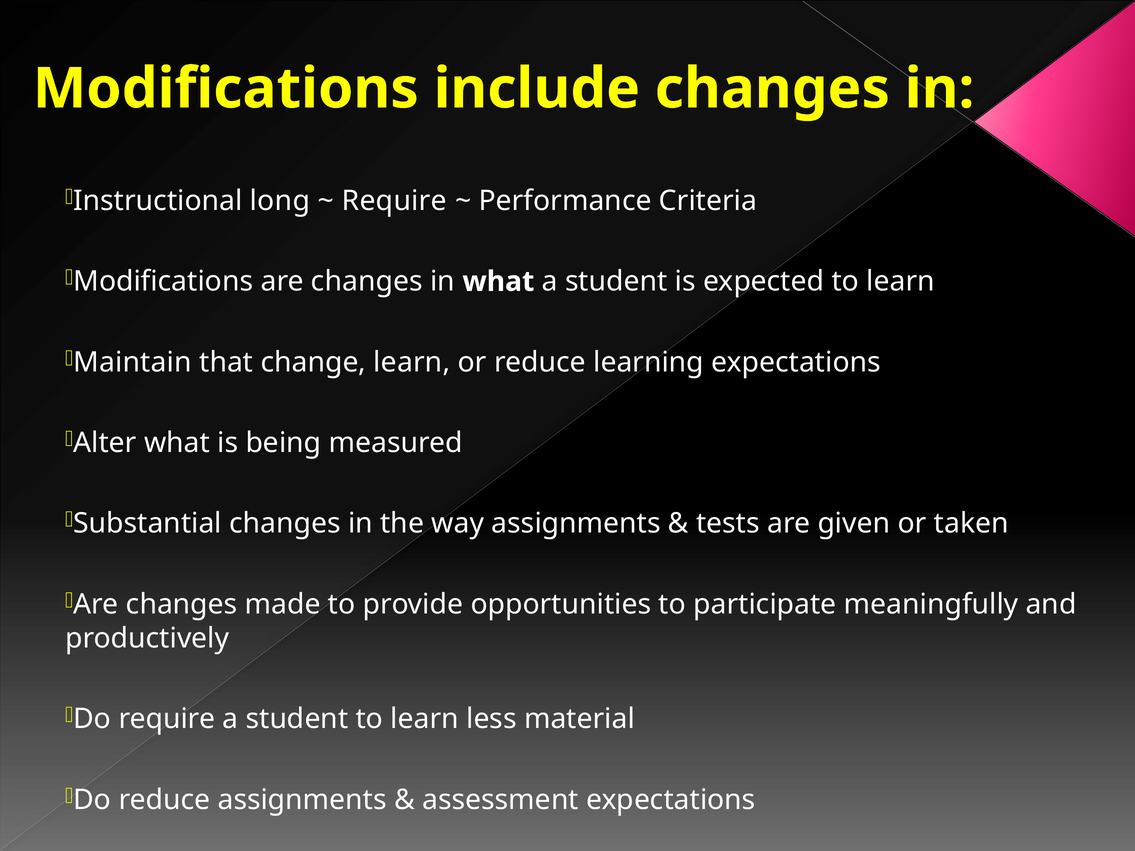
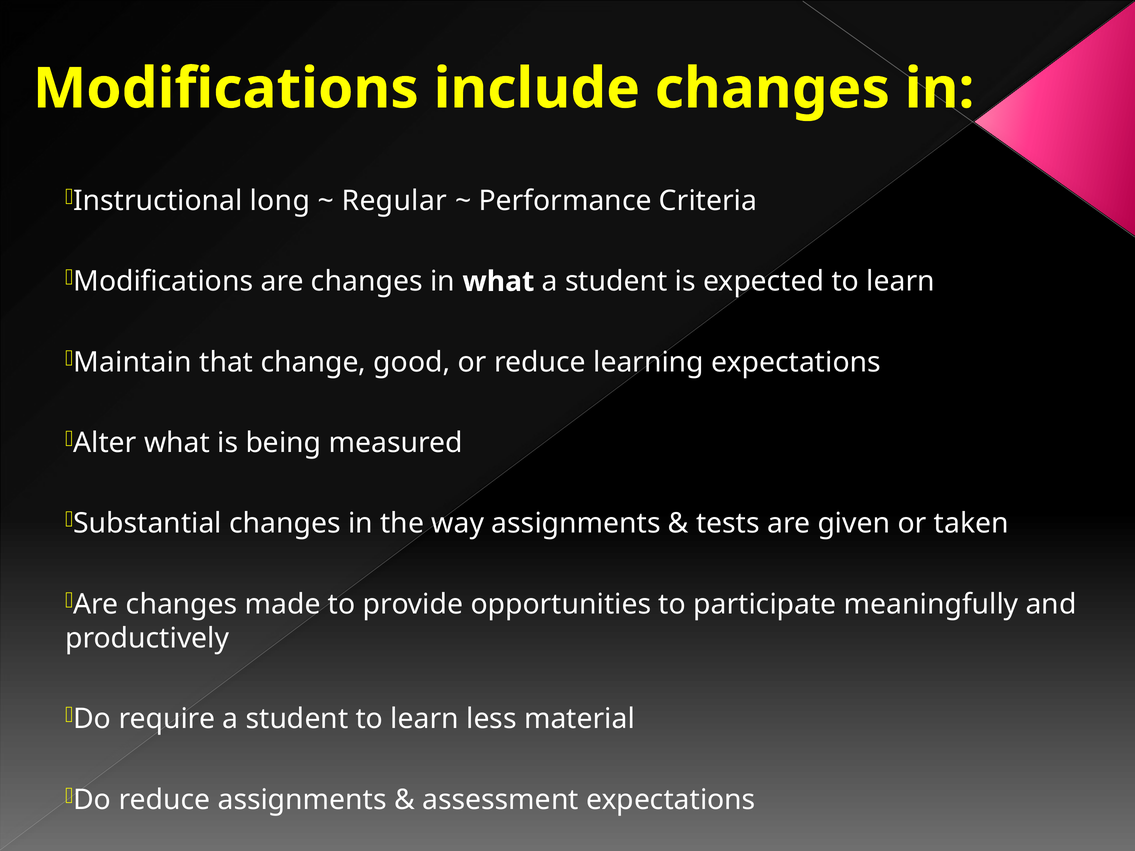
Require: Require -> Regular (394, 201)
change learn: learn -> good (412, 362)
